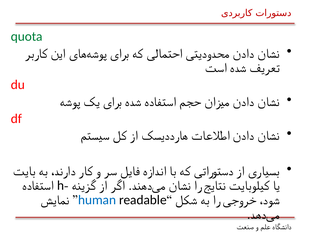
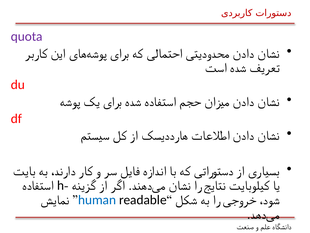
quota colour: green -> purple (27, 36)
